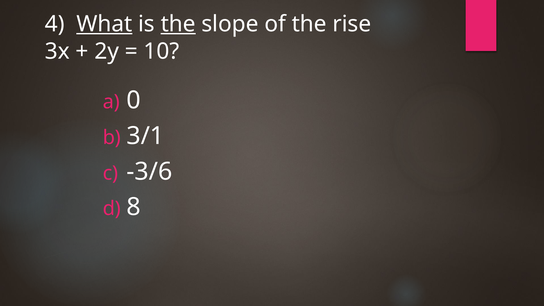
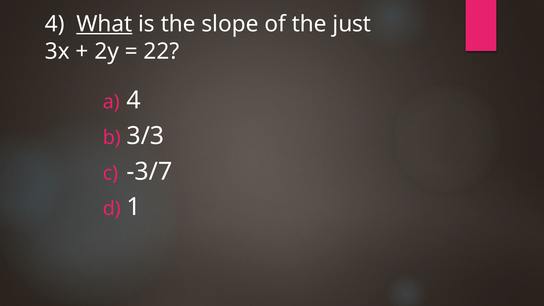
the underline: present -> none (178, 24)
rise: rise -> just (352, 24)
10: 10 -> 22 (162, 51)
0: 0 -> 4 (134, 100)
3/1: 3/1 -> 3/3 (145, 136)
-3/6: -3/6 -> -3/7 (149, 172)
8: 8 -> 1 (134, 207)
